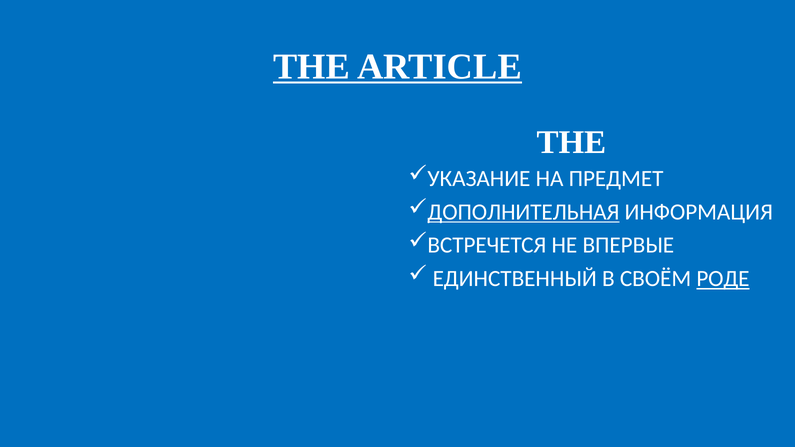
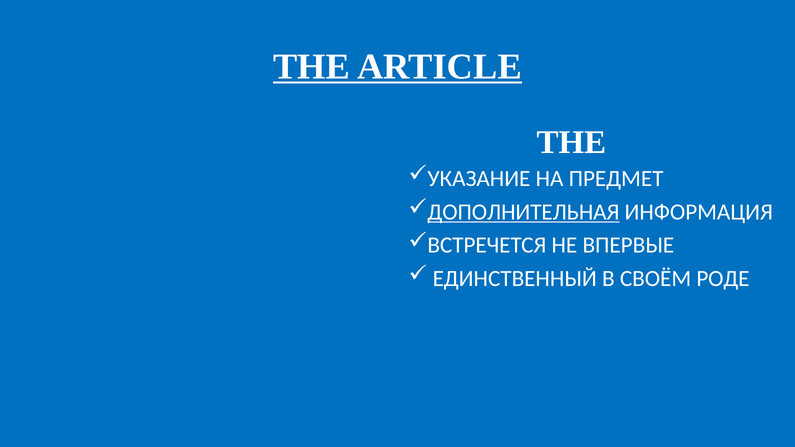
РОДЕ underline: present -> none (723, 279)
